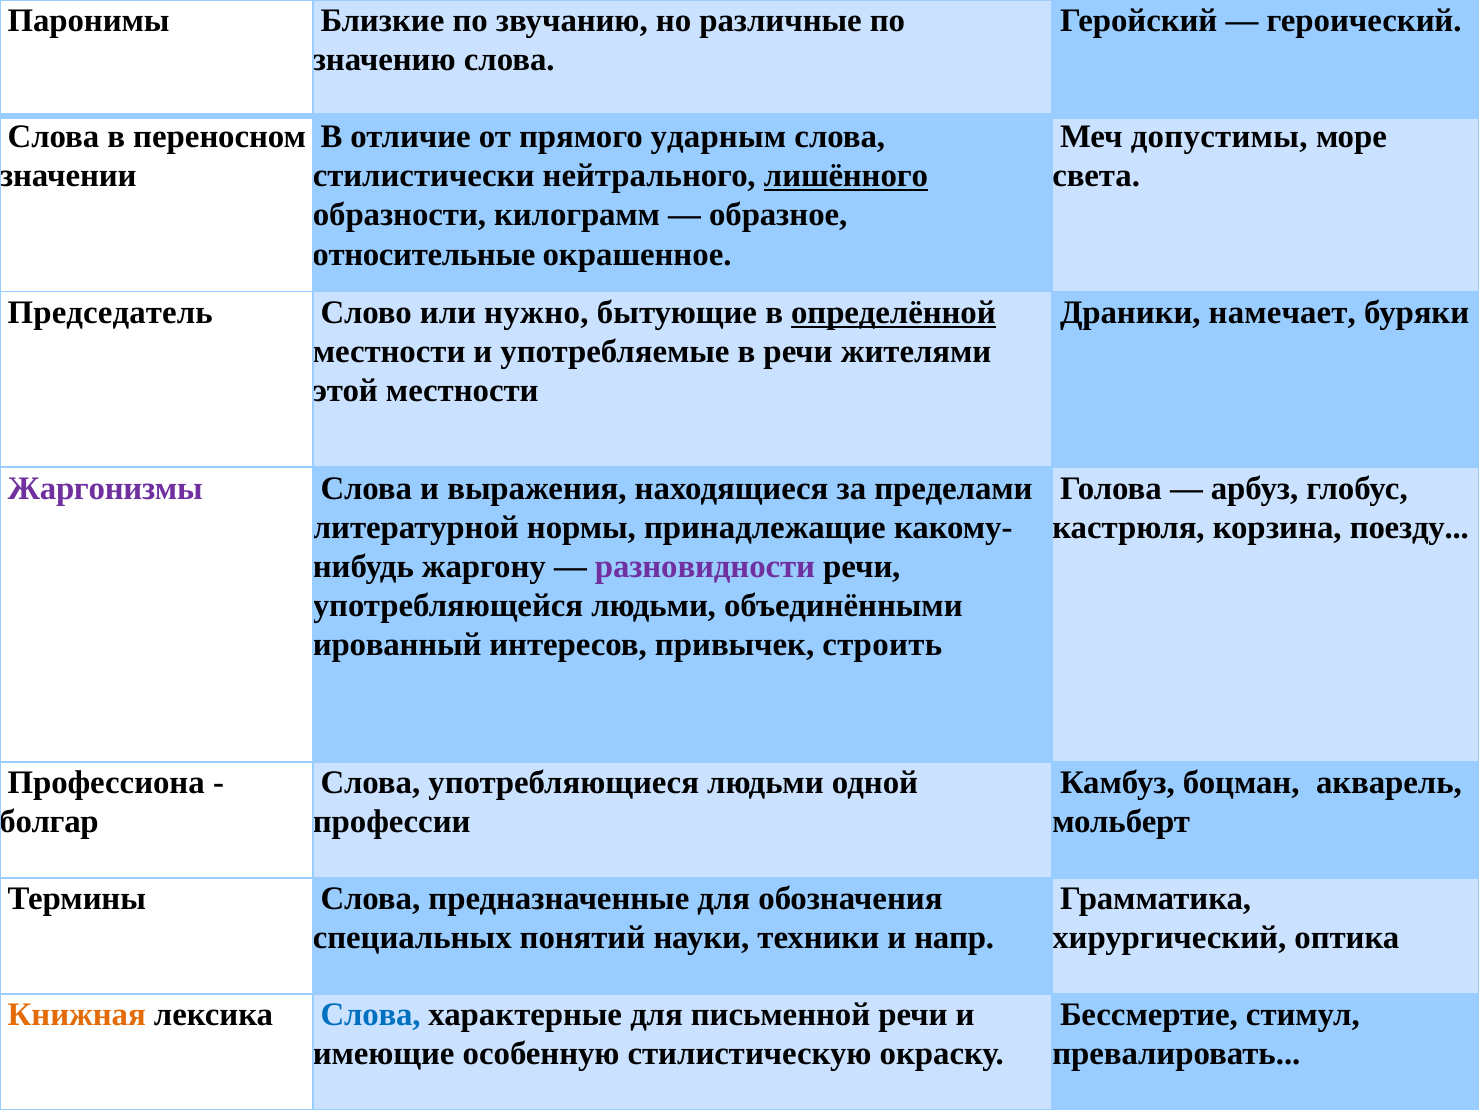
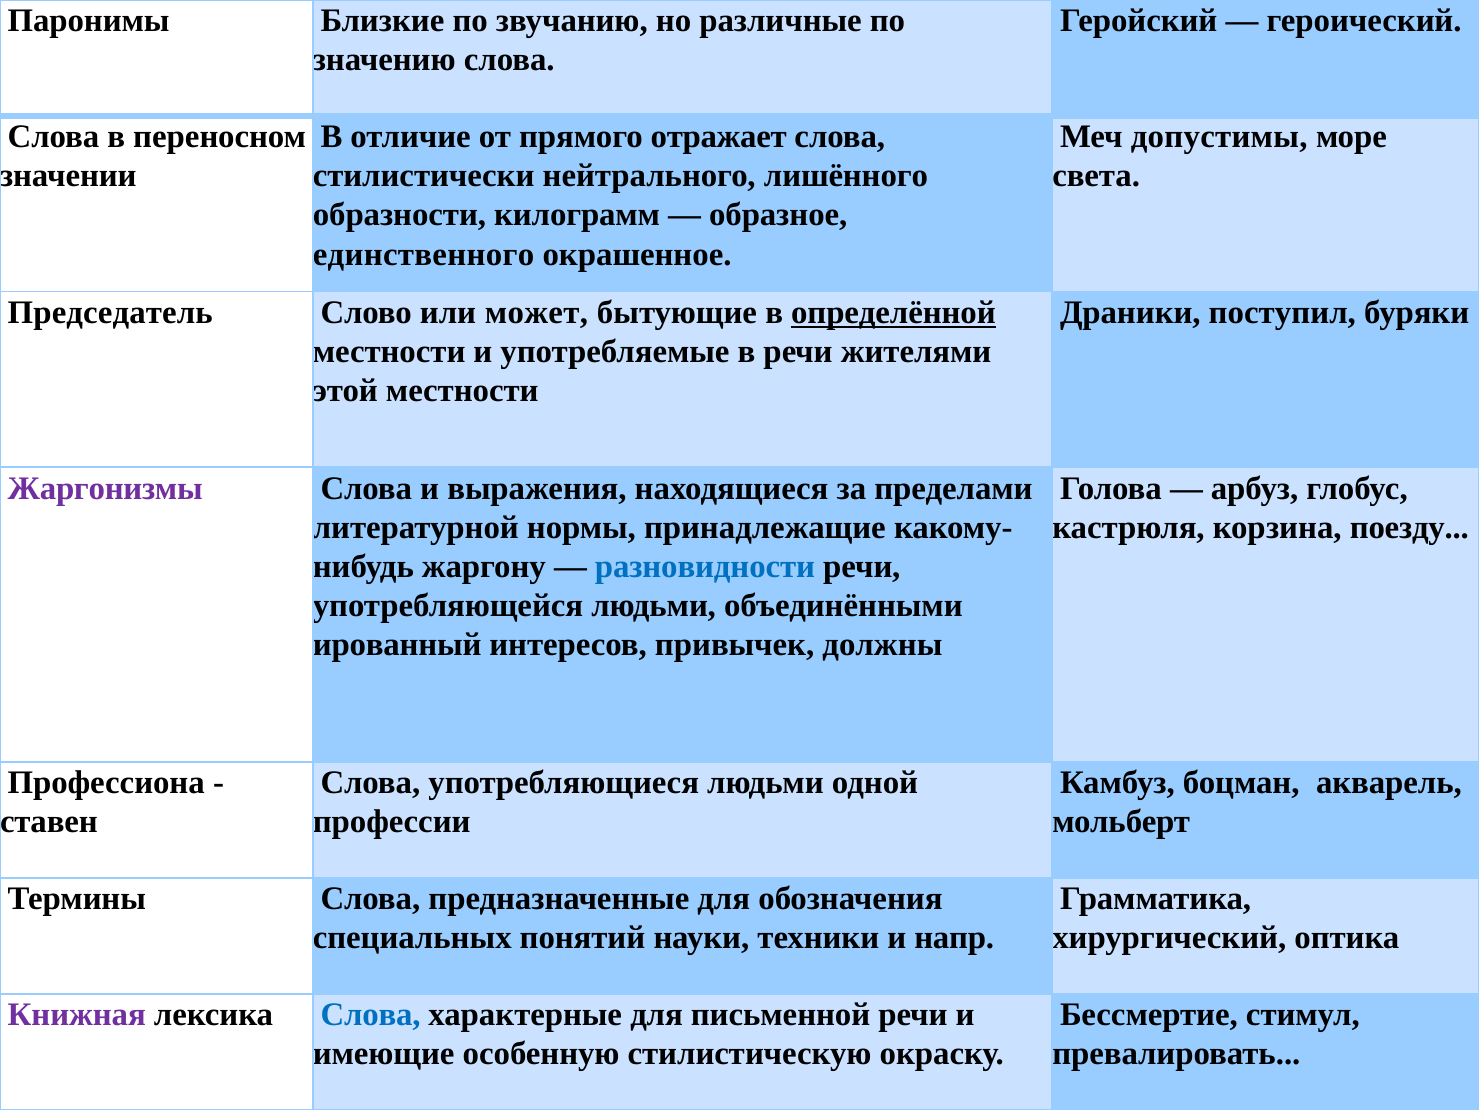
ударным: ударным -> отражает (719, 137)
лишённого underline: present -> none (846, 176)
относительные: относительные -> единственного (424, 254)
нужно: нужно -> может (536, 312)
намечает: намечает -> поступил (1282, 312)
разновидности colour: purple -> blue (705, 566)
строить: строить -> должны (882, 644)
болгар: болгар -> ставен (49, 821)
Книжная colour: orange -> purple (77, 1014)
